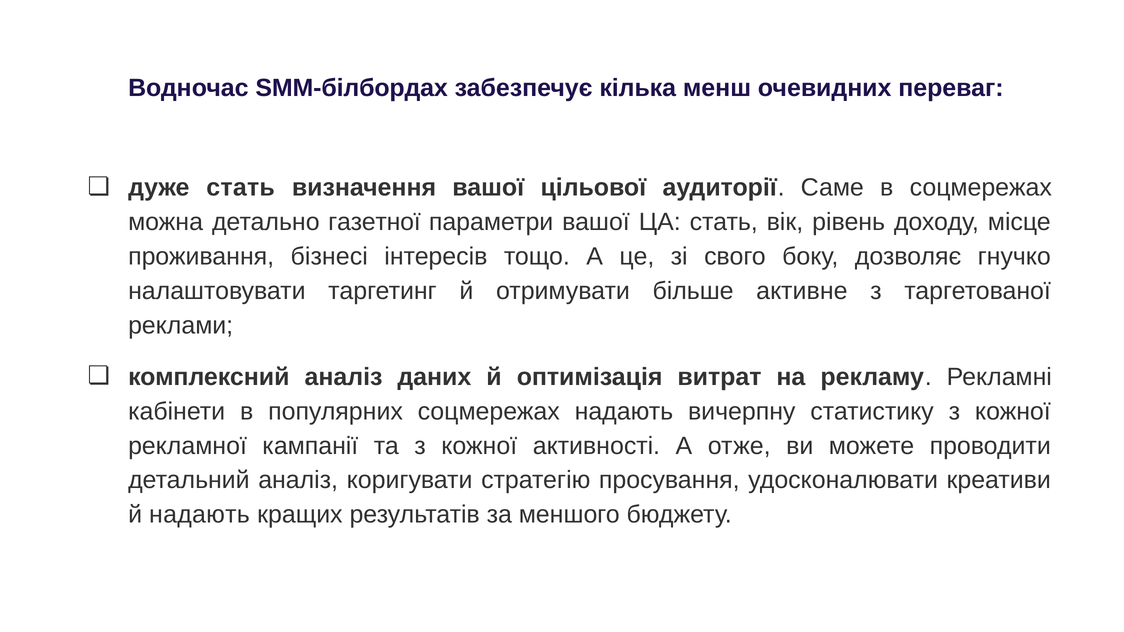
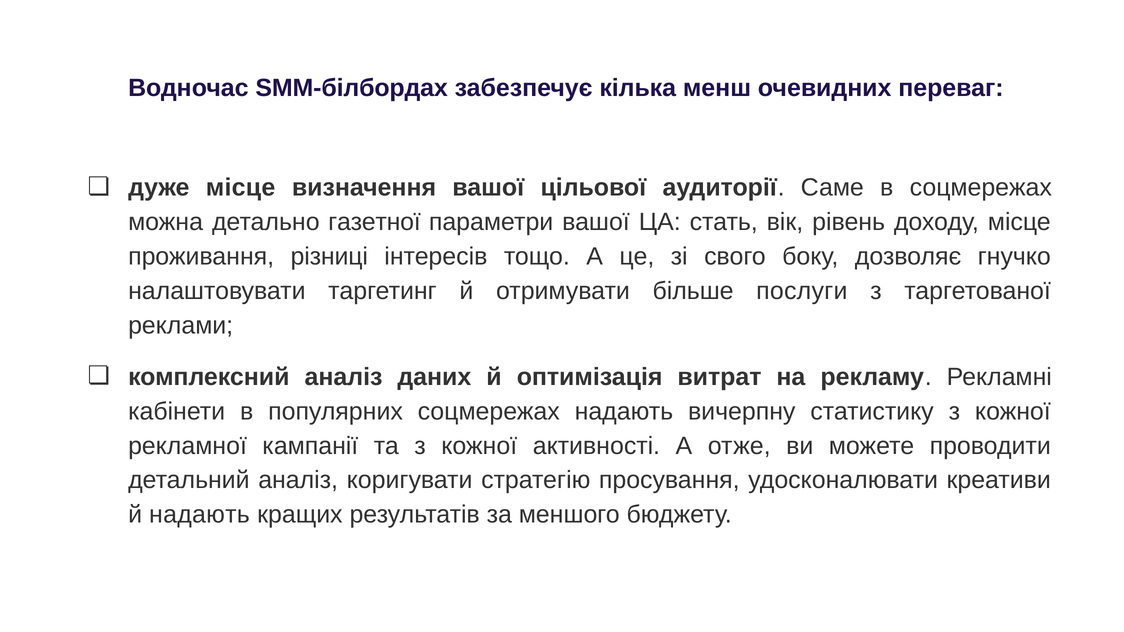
дуже стать: стать -> місце (241, 188)
бізнесі: бізнесі -> різниці (329, 257)
активне: активне -> послуги (802, 291)
